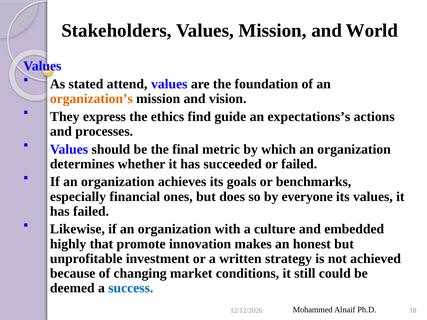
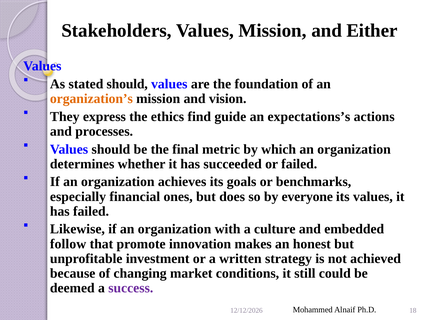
World: World -> Either (372, 31)
stated attend: attend -> should (127, 84)
highly: highly -> follow (68, 244)
success colour: blue -> purple (131, 288)
